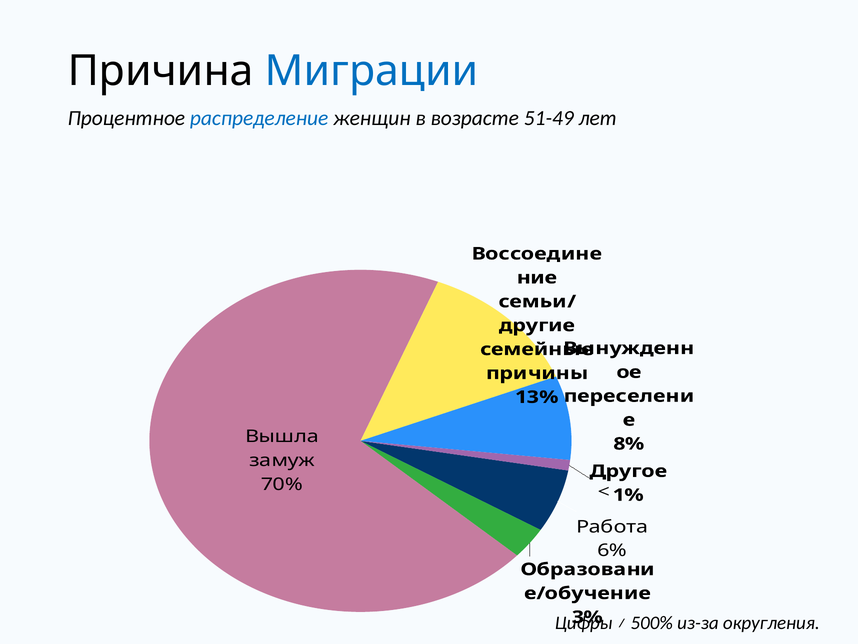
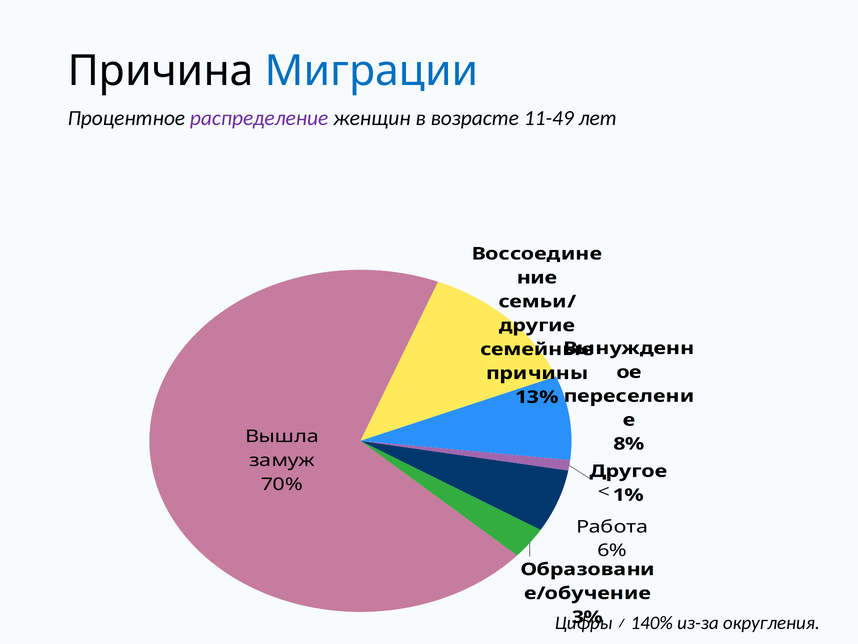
распределение colour: blue -> purple (259, 118)
51-49: 51-49 -> 11-49 (549, 118)
500%: 500% -> 140% (652, 622)
